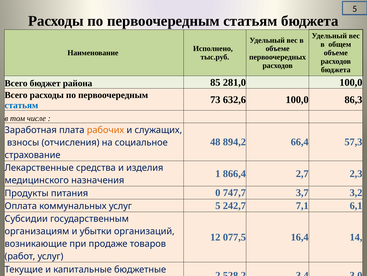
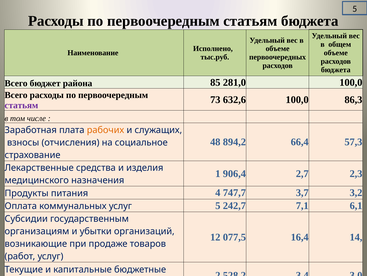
статьям colour: blue -> purple (21, 105)
866,4: 866,4 -> 906,4 (234, 173)
0: 0 -> 4 (218, 192)
